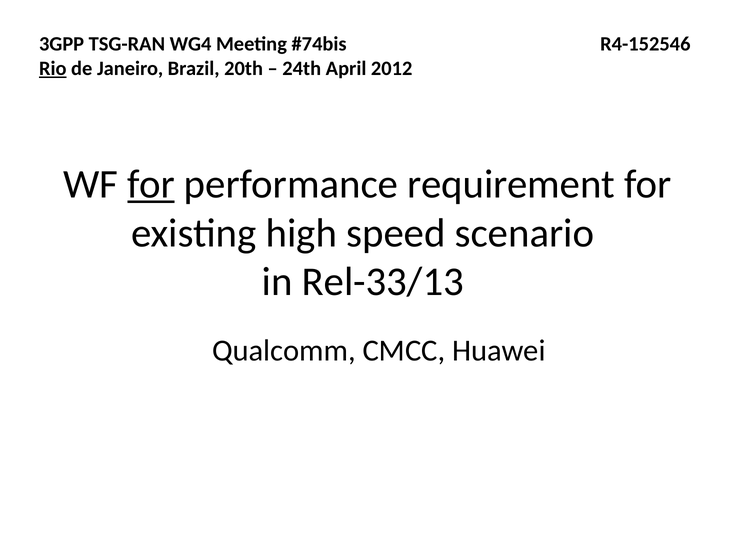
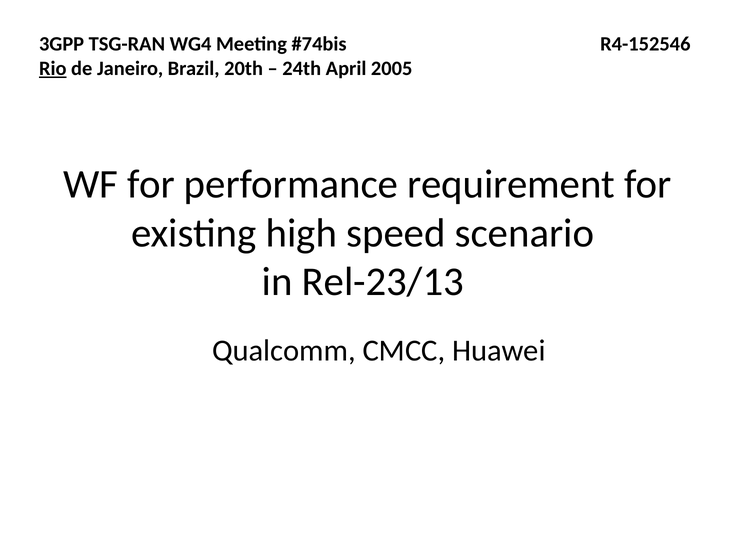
2012: 2012 -> 2005 (392, 69)
for underline: present -> none (151, 184)
Rel-33/13: Rel-33/13 -> Rel-23/13 (383, 282)
